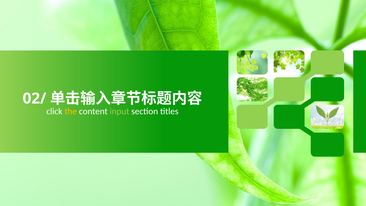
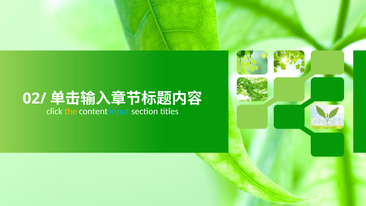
input colour: light green -> light blue (119, 111)
